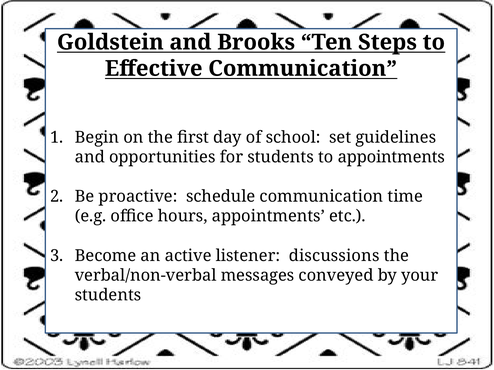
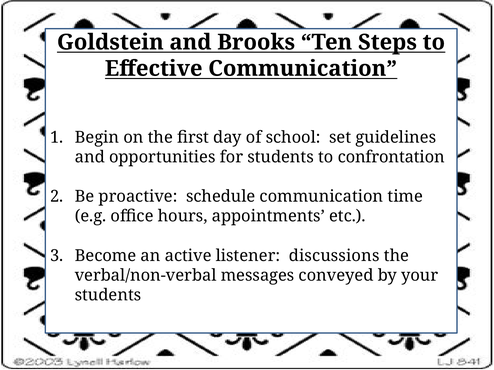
to appointments: appointments -> confrontation (391, 157)
